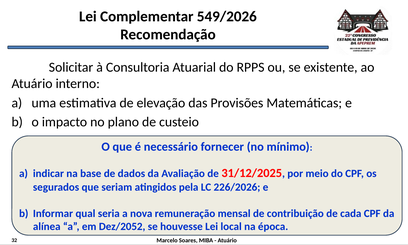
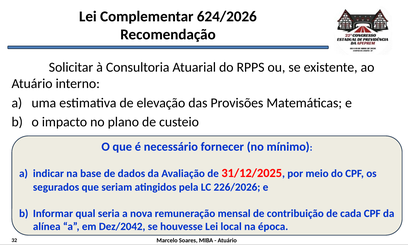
549/2026: 549/2026 -> 624/2026 (227, 16)
Dez/2052: Dez/2052 -> Dez/2042 (122, 226)
